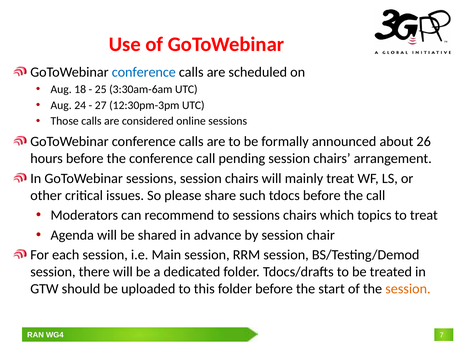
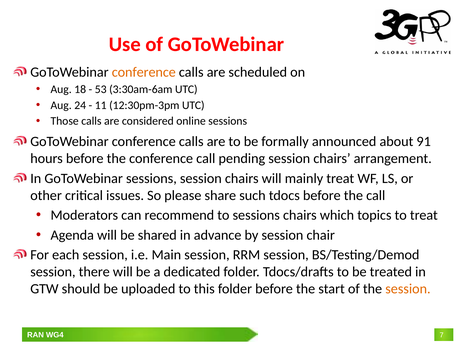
conference colour: blue -> orange (144, 72)
25: 25 -> 53 (101, 89)
27: 27 -> 11 (101, 105)
26: 26 -> 91 (424, 142)
